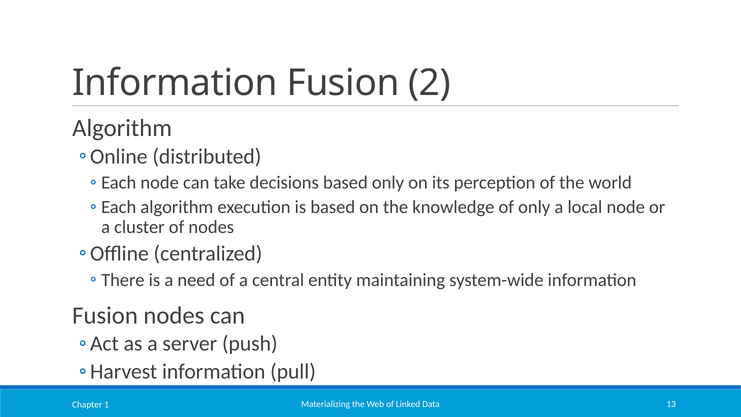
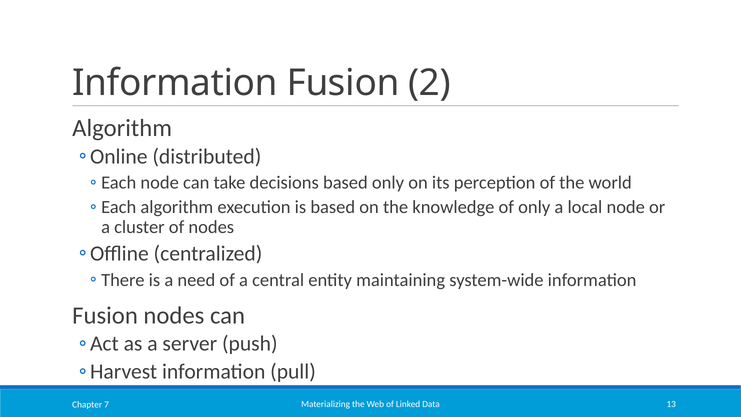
1: 1 -> 7 (107, 404)
